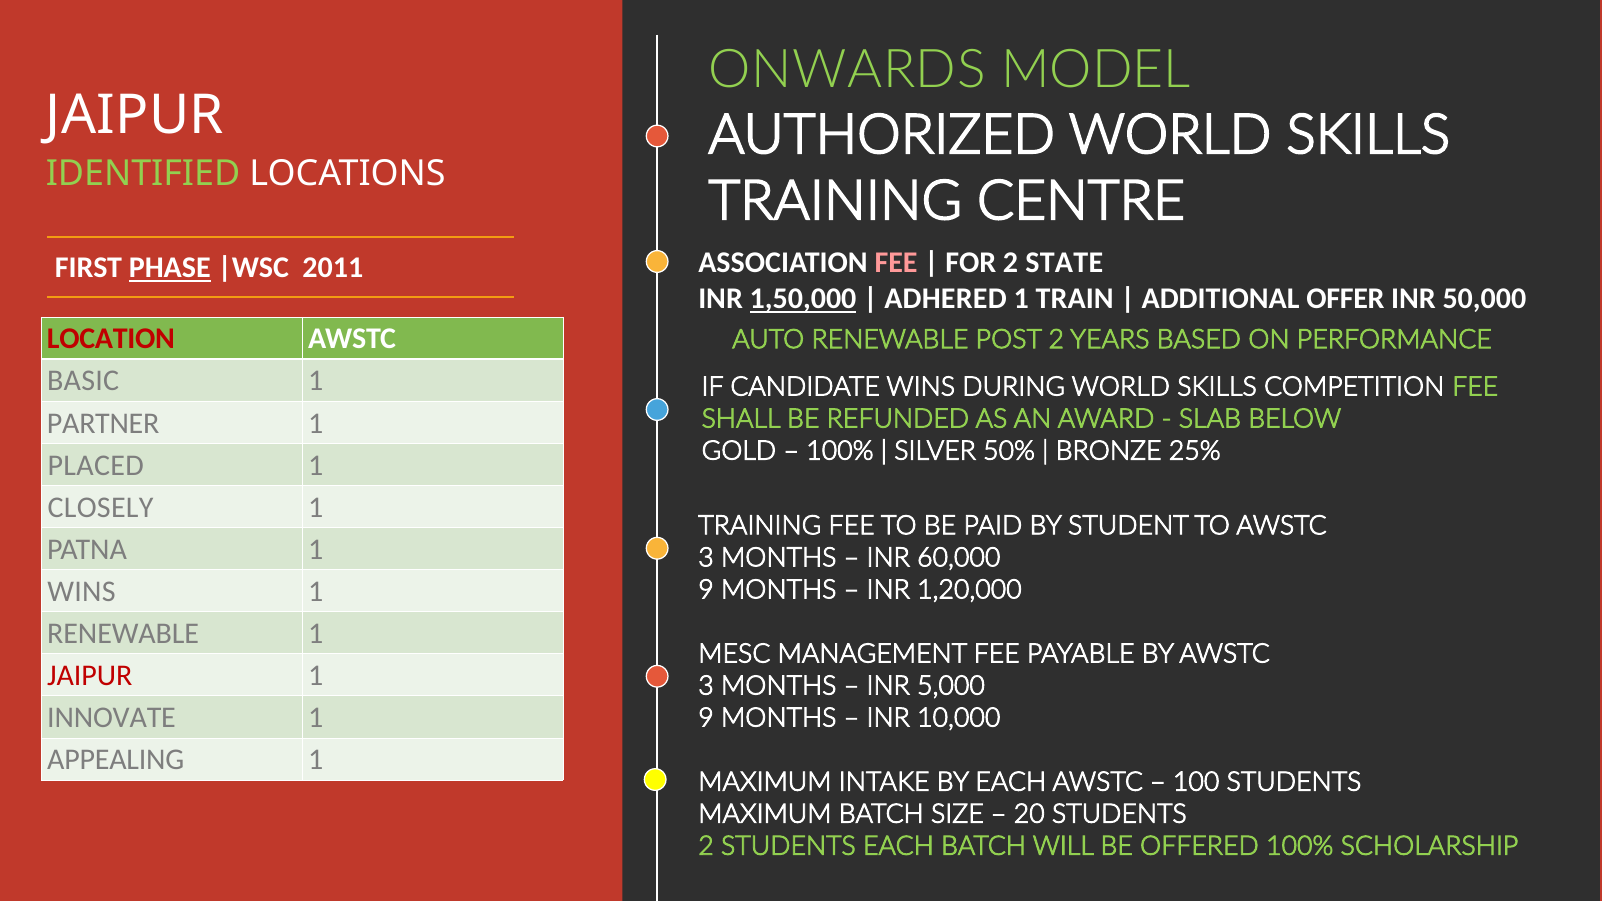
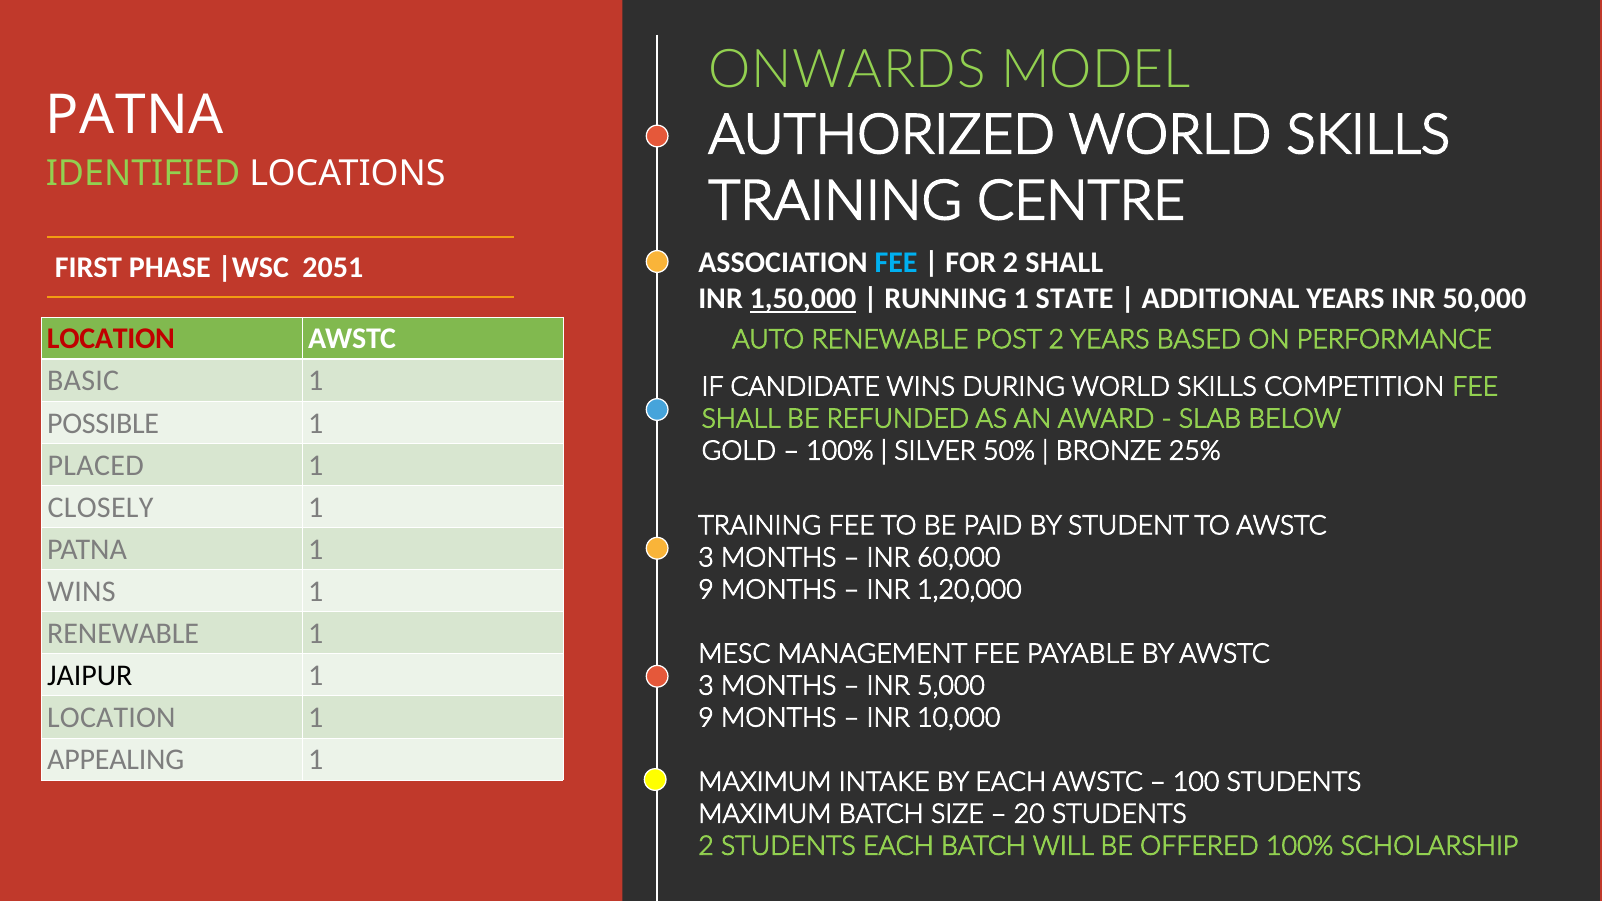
JAIPUR: JAIPUR -> PATNA (135, 115)
PHASE underline: present -> none (170, 268)
2011: 2011 -> 2051 (333, 268)
FEE colour: pink -> light blue (896, 263)
2 STATE: STATE -> SHALL (1064, 263)
ADHERED: ADHERED -> RUNNING (946, 299)
TRAIN: TRAIN -> STATE (1075, 299)
ADDITIONAL OFFER: OFFER -> YEARS (1345, 299)
PARTNER: PARTNER -> POSSIBLE (103, 423)
JAIPUR colour: red -> black (90, 676)
INNOVATE: INNOVATE -> LOCATION (111, 718)
